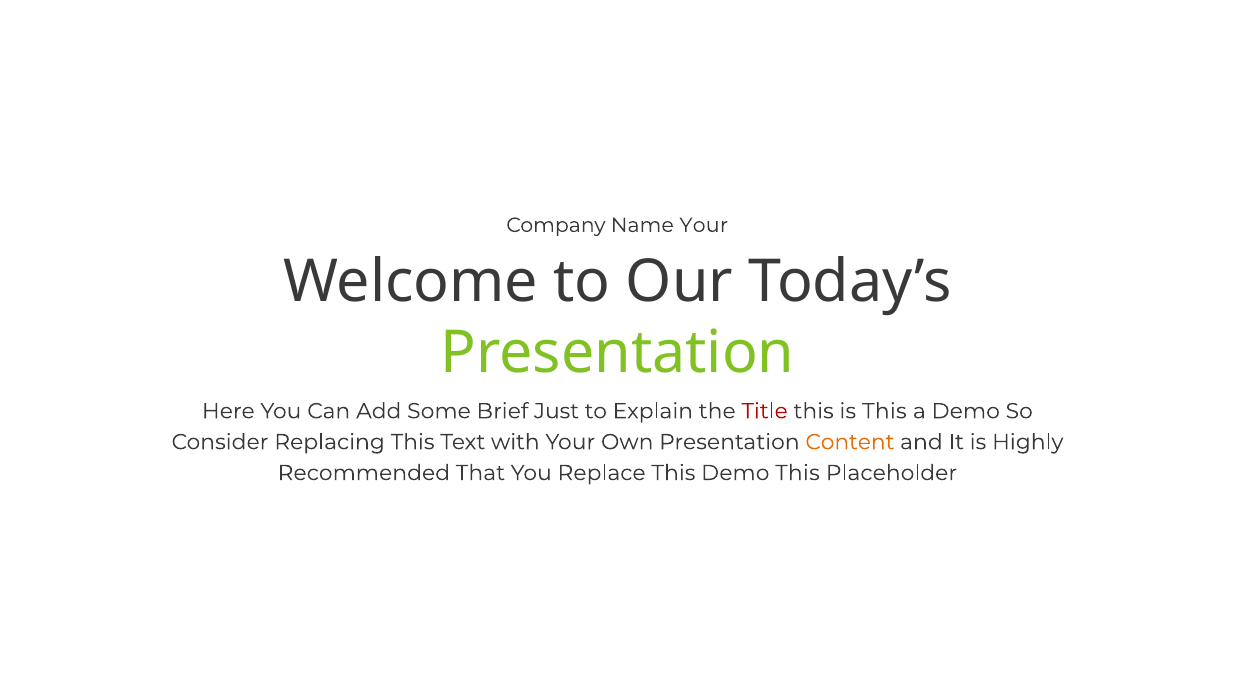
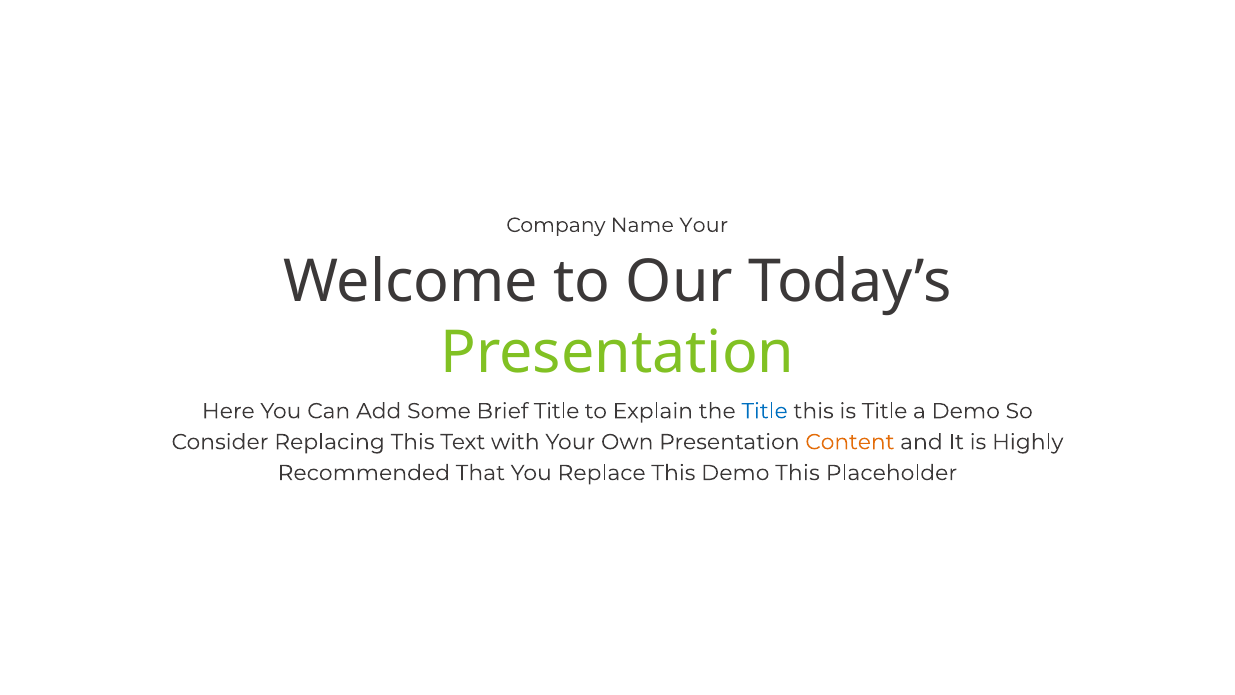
Brief Just: Just -> Title (557, 411)
Title colour: red -> blue (765, 411)
is This: This -> Title (885, 411)
